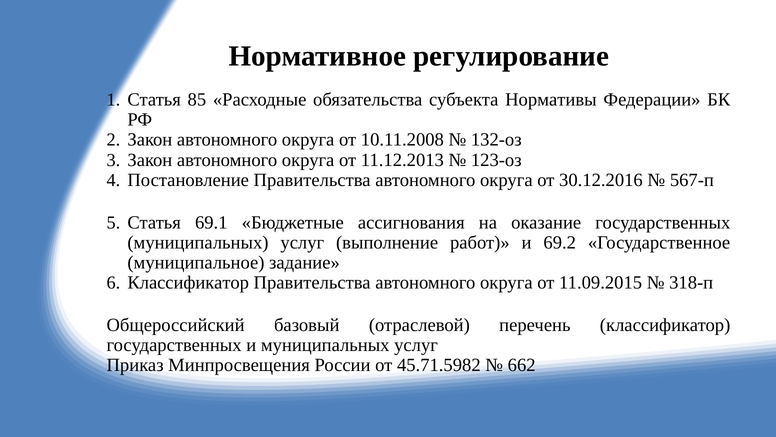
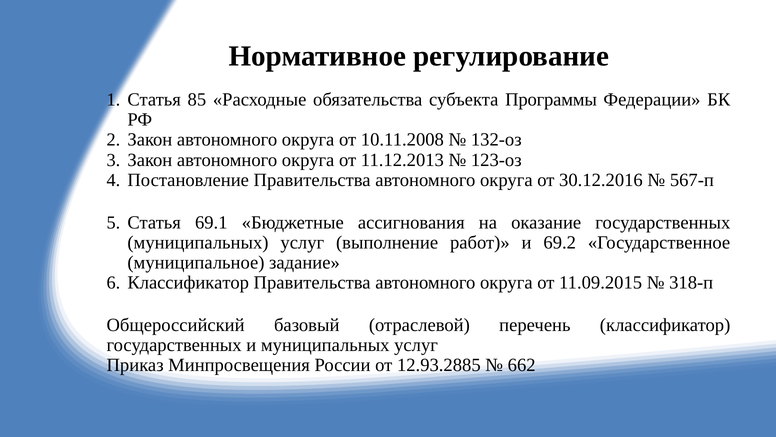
Нормативы: Нормативы -> Программы (551, 100)
45.71.5982: 45.71.5982 -> 12.93.2885 (439, 365)
